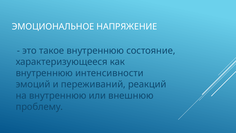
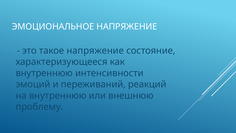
такое внутреннюю: внутреннюю -> напряжение (95, 51)
